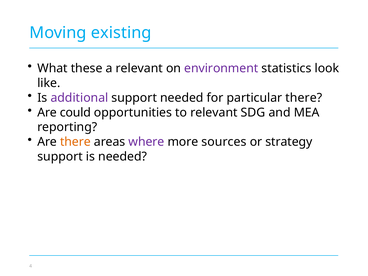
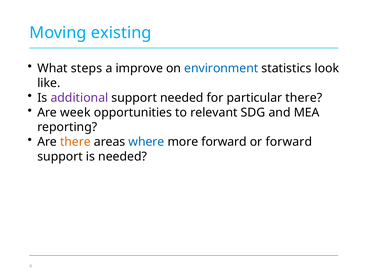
these: these -> steps (87, 68)
a relevant: relevant -> improve (139, 68)
environment colour: purple -> blue (221, 68)
could: could -> week (75, 112)
where colour: purple -> blue (146, 142)
more sources: sources -> forward (224, 142)
or strategy: strategy -> forward (289, 142)
